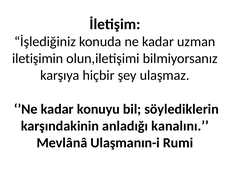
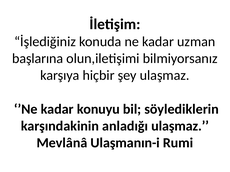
iletişimin: iletişimin -> başlarına (38, 59)
anladığı kanalını: kanalını -> ulaşmaz (180, 126)
